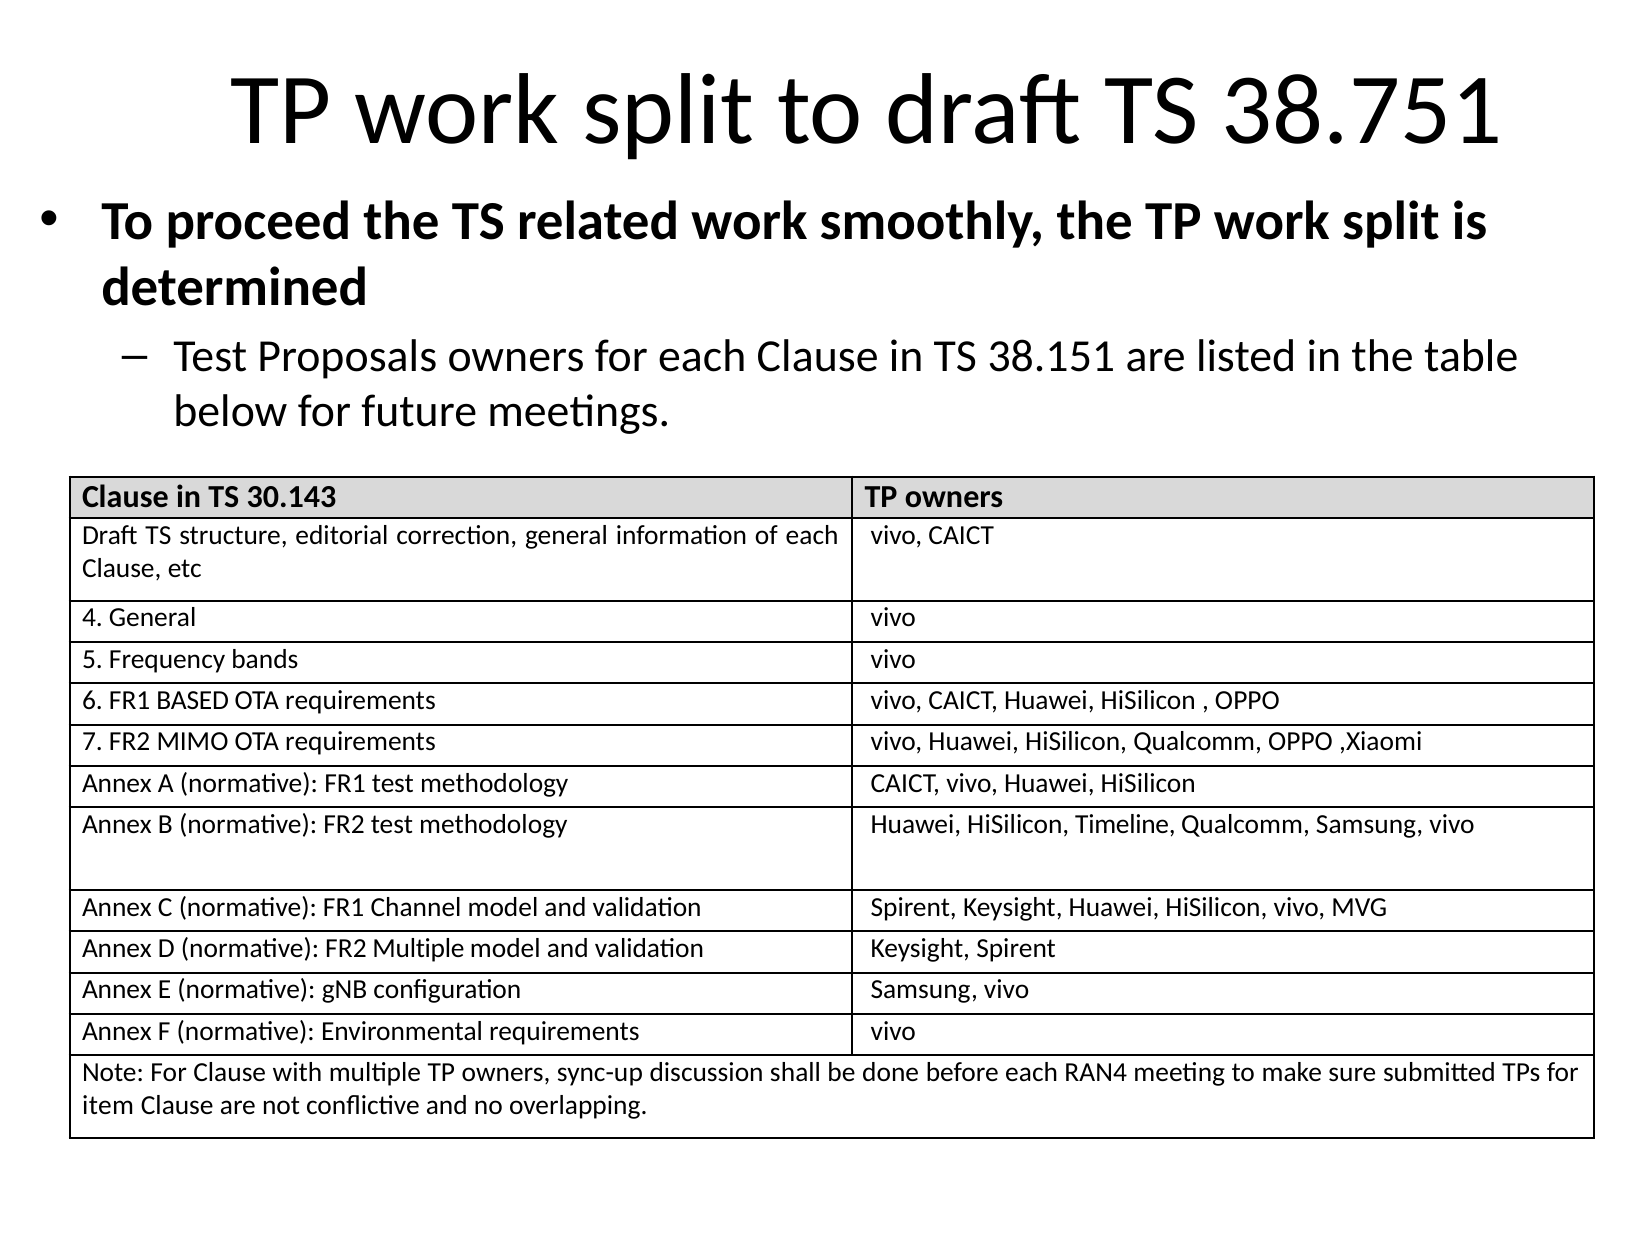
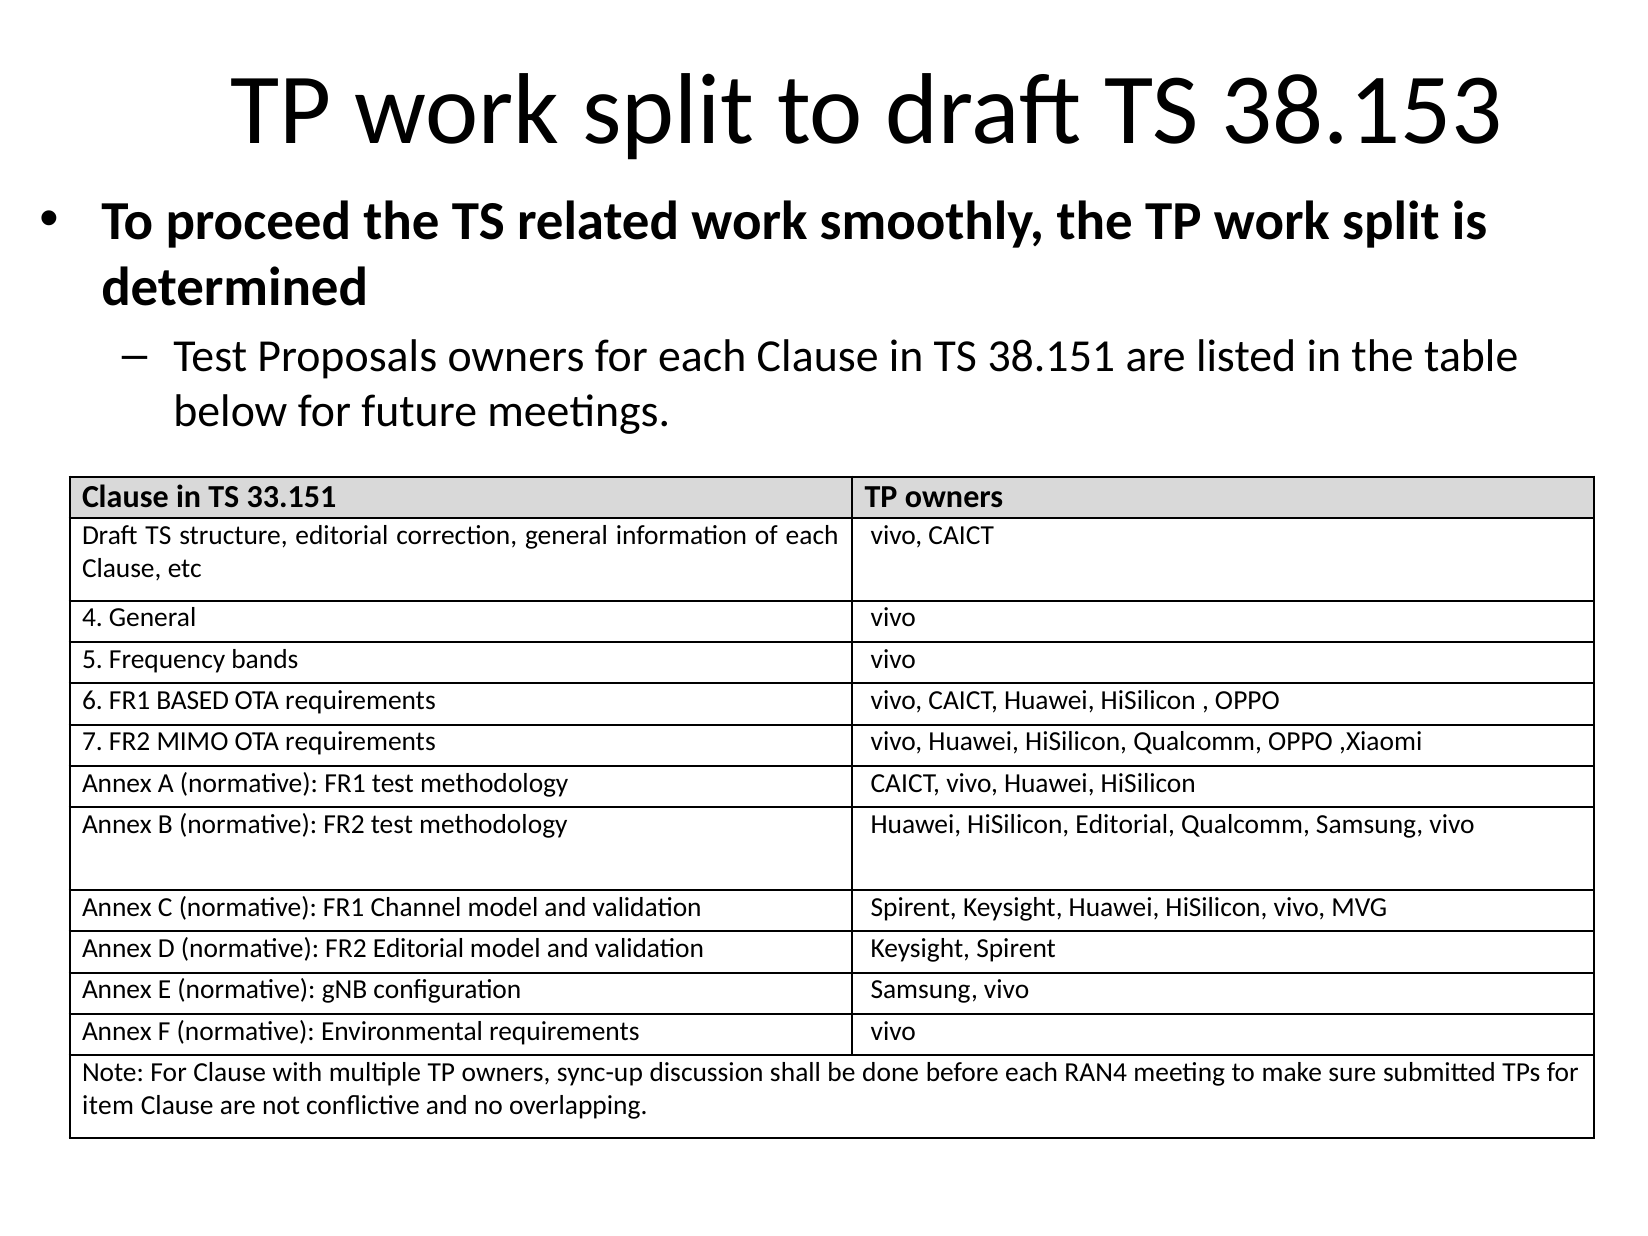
38.751: 38.751 -> 38.153 (1362, 110)
30.143: 30.143 -> 33.151 (292, 497)
HiSilicon Timeline: Timeline -> Editorial (1125, 824)
FR2 Multiple: Multiple -> Editorial (418, 948)
